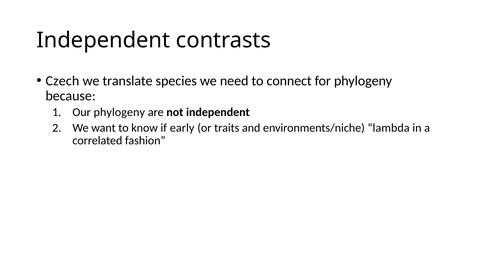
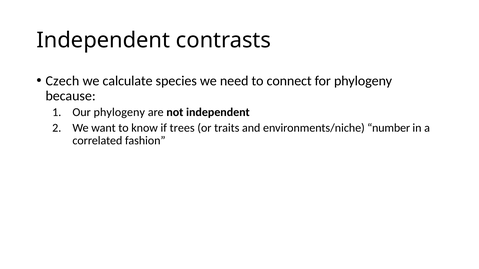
translate: translate -> calculate (128, 81)
early: early -> trees (182, 128)
lambda: lambda -> number (389, 128)
